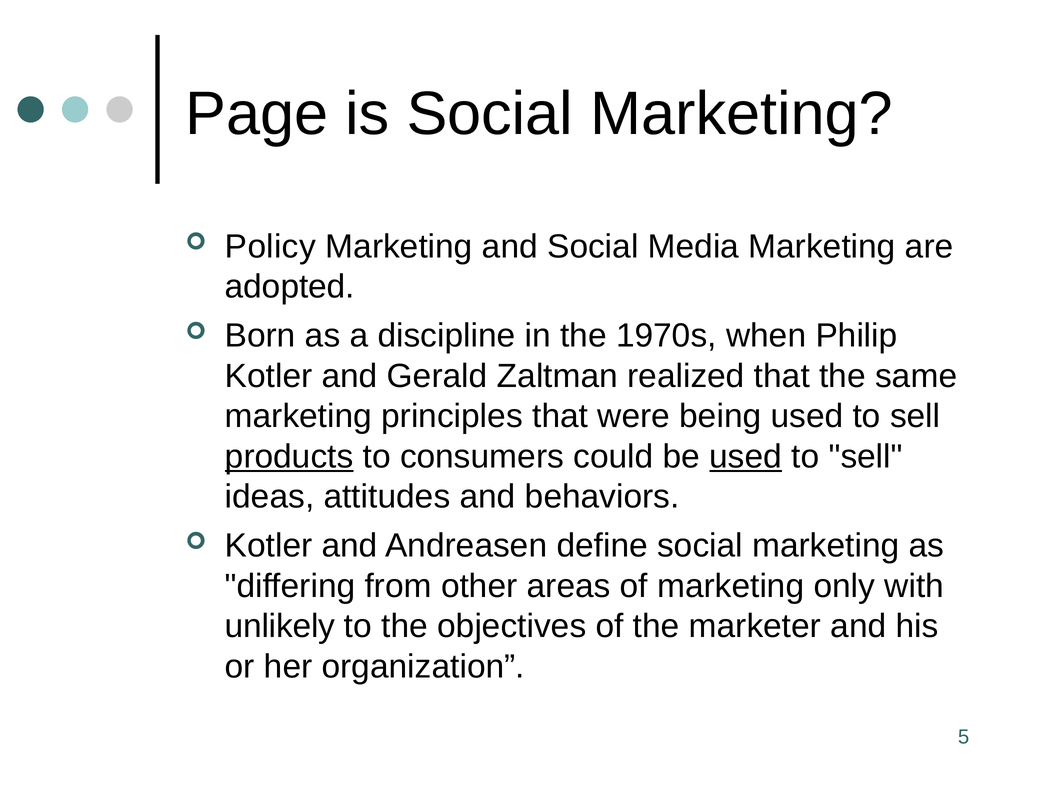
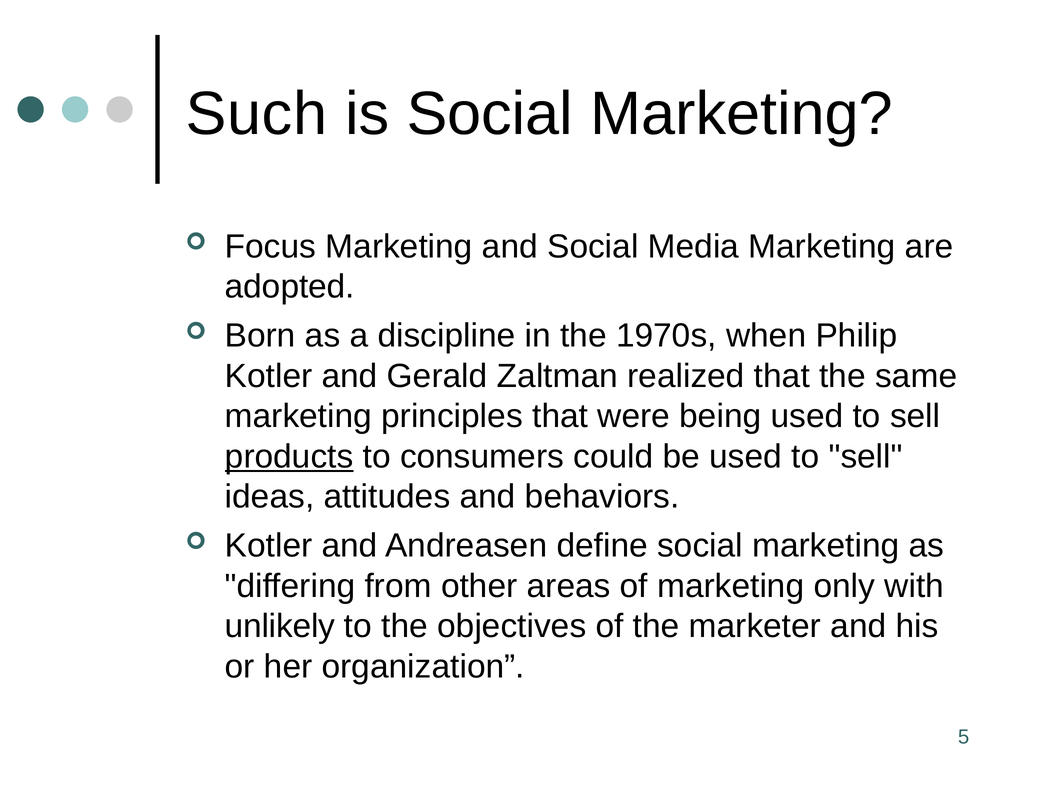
Page: Page -> Such (257, 114)
Policy: Policy -> Focus (271, 246)
used underline: present -> none (746, 456)
